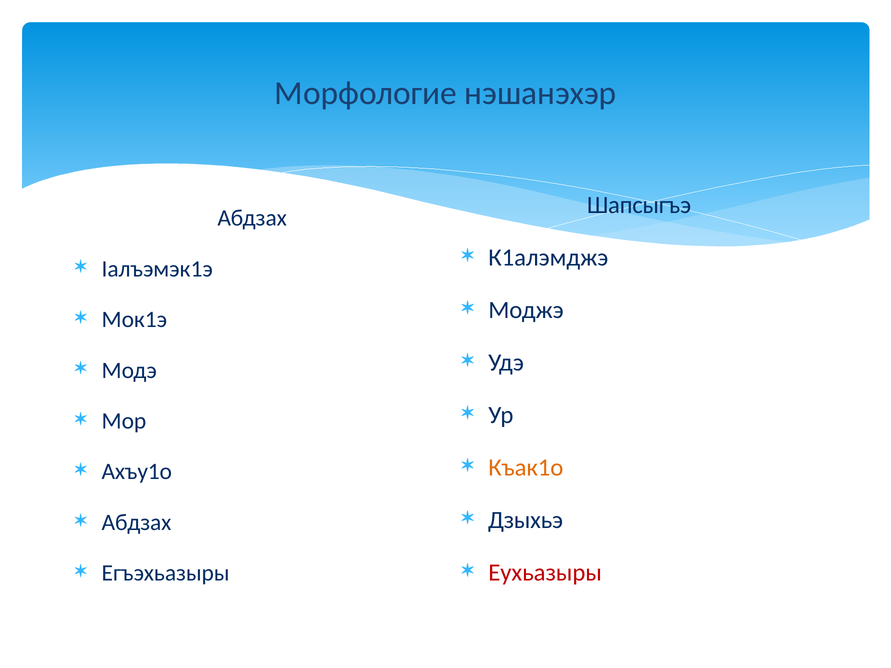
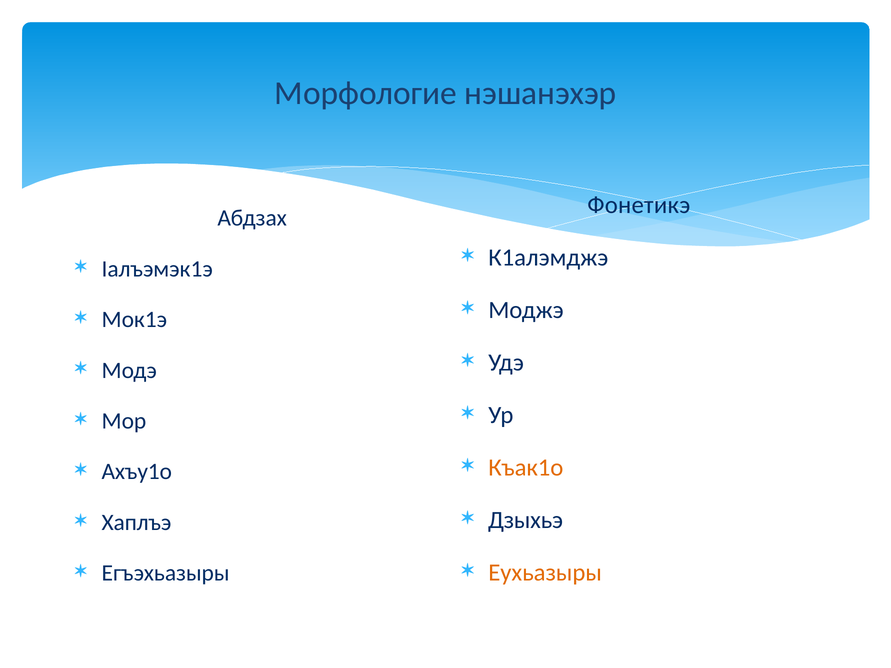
Шапсыгъэ: Шапсыгъэ -> Фонетикэ (639, 205)
Абдзах: Абдзах -> Хаплъэ (136, 523)
Еухьазыры colour: red -> orange (545, 573)
